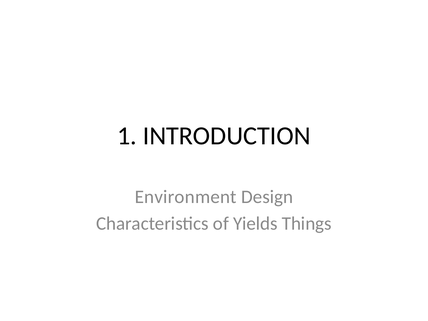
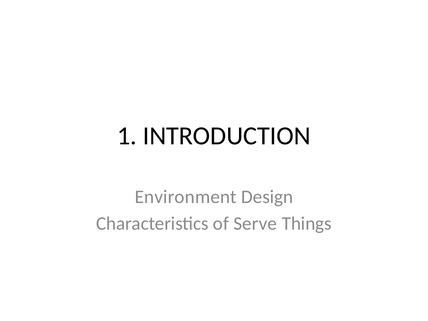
Yields: Yields -> Serve (255, 223)
